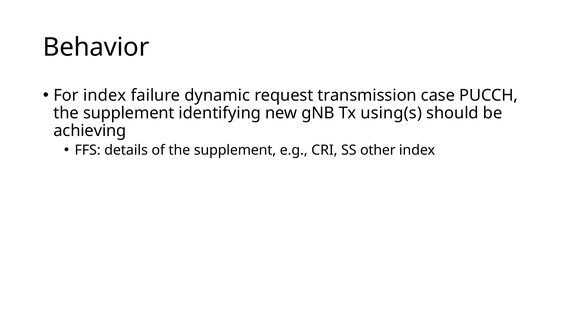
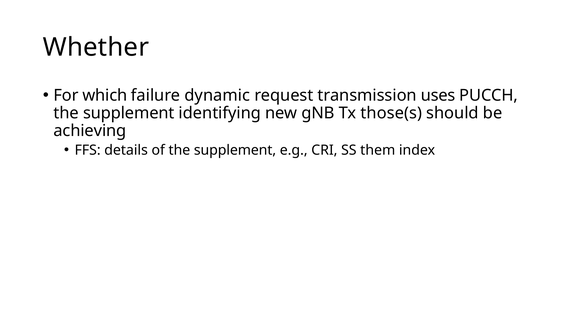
Behavior: Behavior -> Whether (96, 47)
For index: index -> which (105, 95)
case: case -> uses (438, 95)
using(s: using(s -> those(s (391, 113)
other: other -> them (378, 150)
